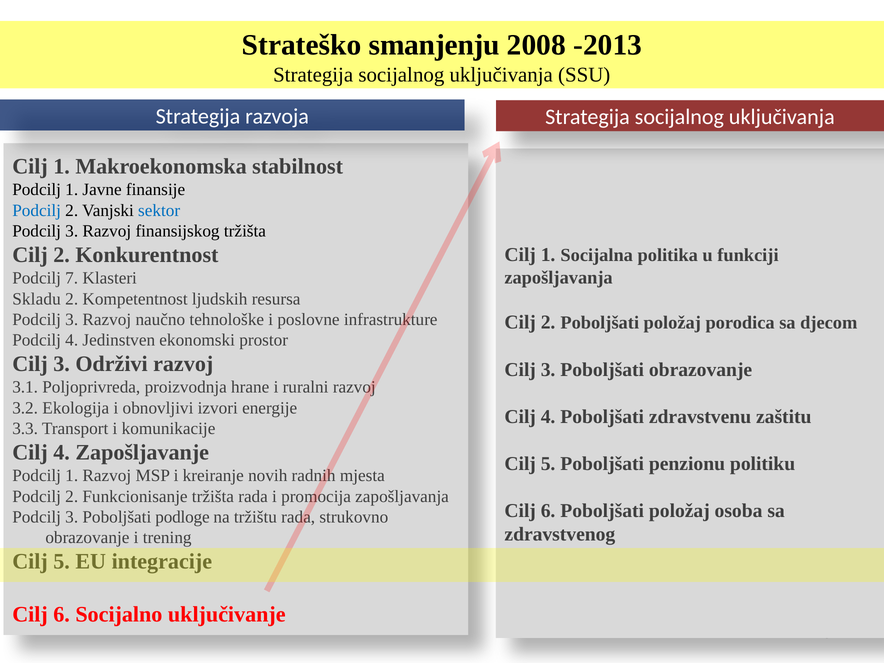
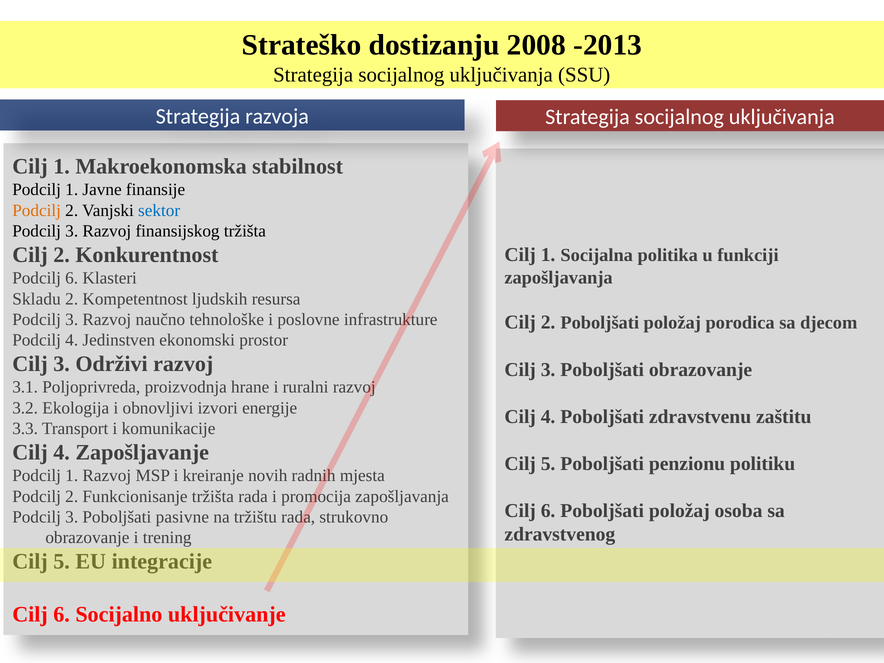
smanjenju: smanjenju -> dostizanju (434, 45)
Podcilj colour: blue -> orange (37, 210)
Podcilj 7: 7 -> 6 (72, 278)
podloge: podloge -> pasivne (182, 517)
